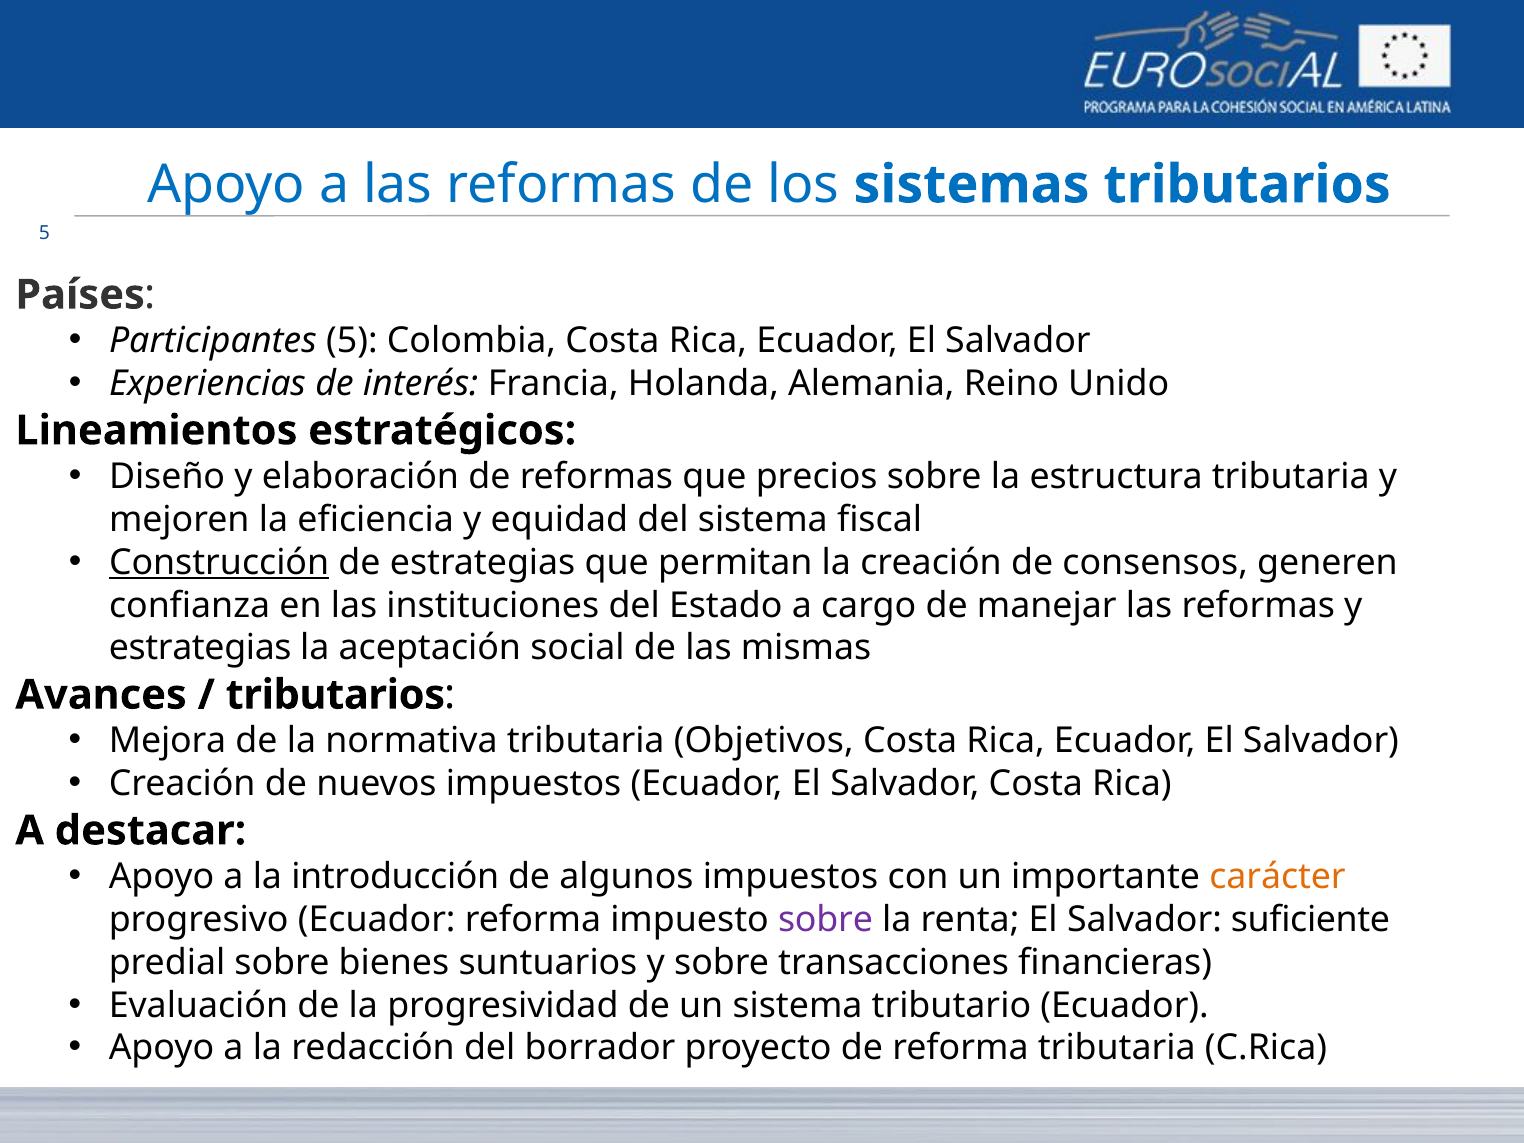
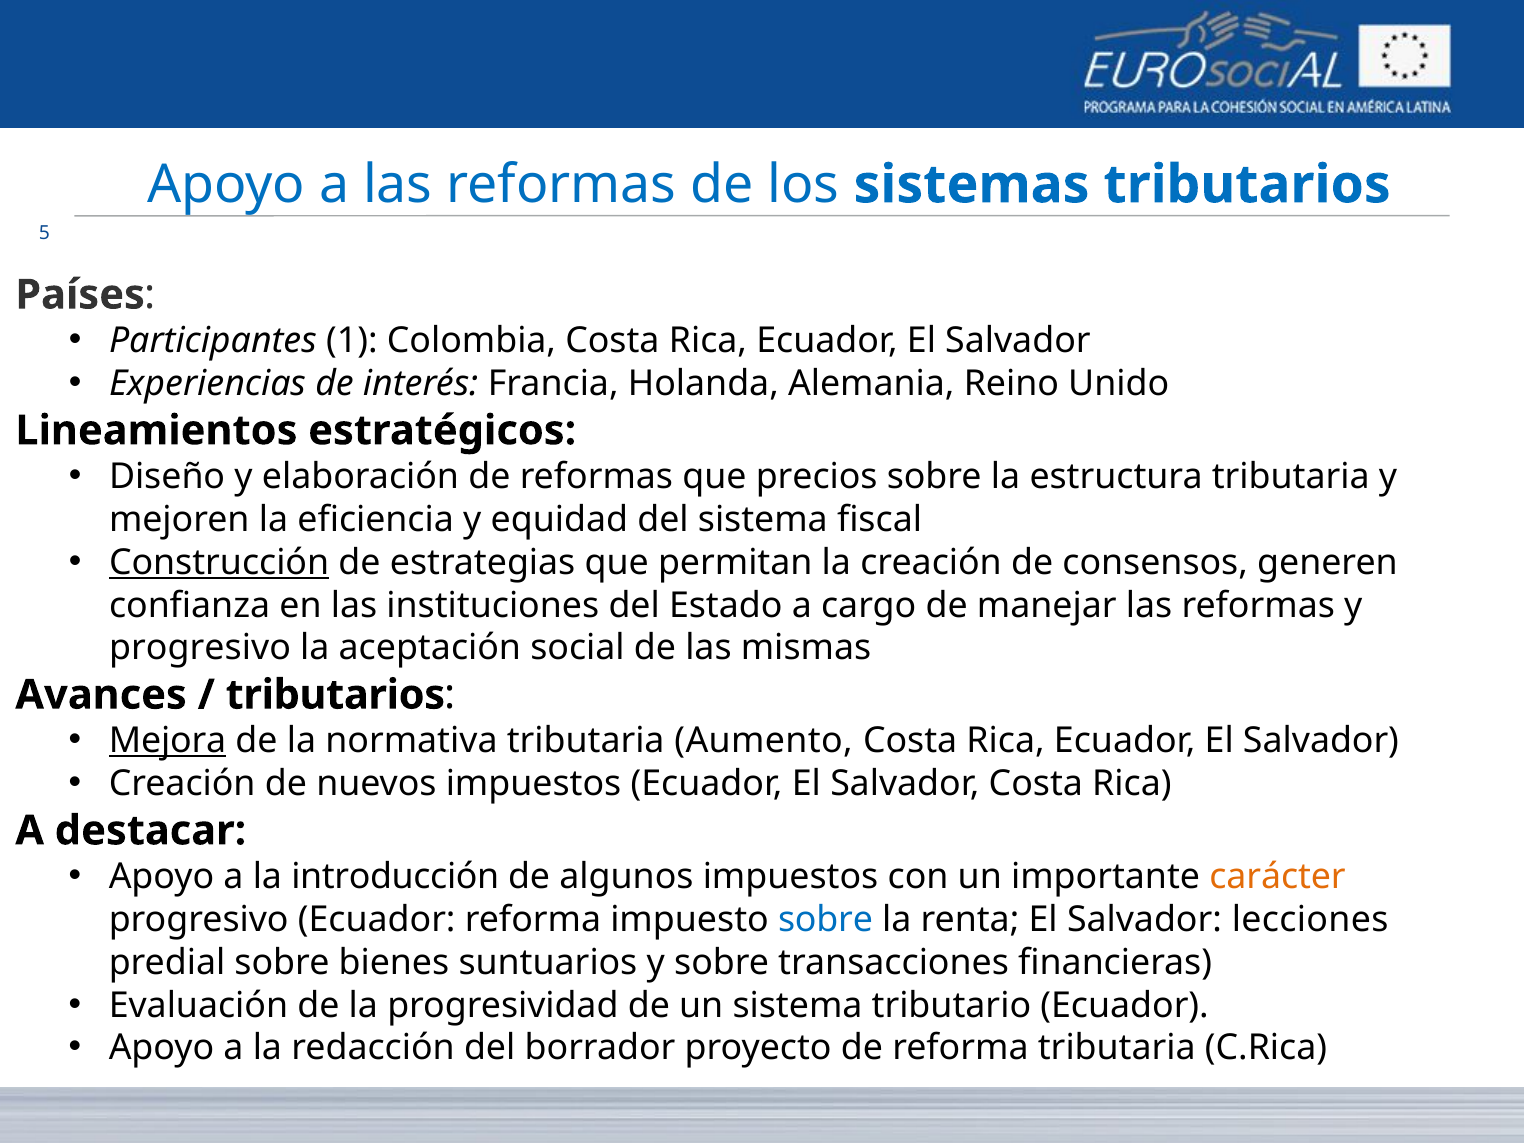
Participantes 5: 5 -> 1 (352, 341)
estrategias: estrategias -> progresivo (200, 648)
Mejora underline: none -> present (168, 741)
Objetivos: Objetivos -> Aumento (764, 741)
sobre colour: purple -> blue (826, 920)
suficiente: suficiente -> lecciones (1310, 920)
